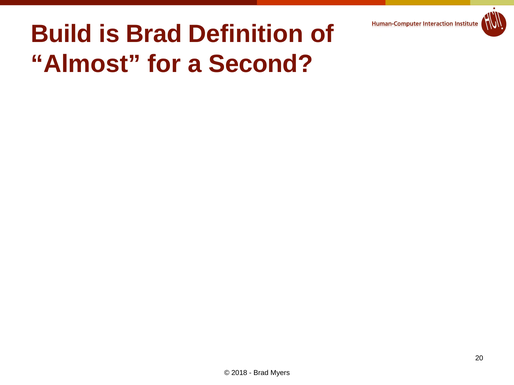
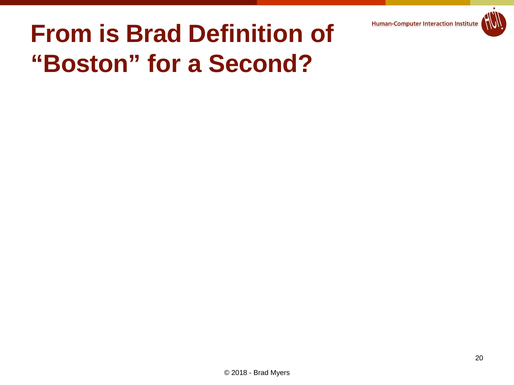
Build: Build -> From (62, 34)
Almost: Almost -> Boston (86, 64)
